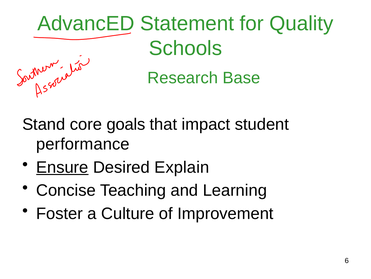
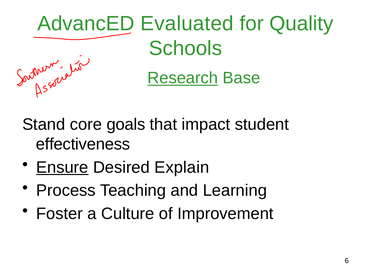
Statement: Statement -> Evaluated (187, 23)
Research underline: none -> present (183, 78)
performance: performance -> effectiveness (83, 144)
Concise: Concise -> Process (66, 190)
